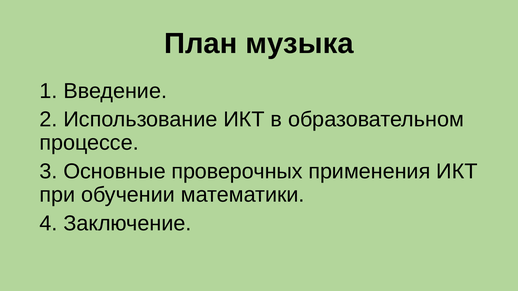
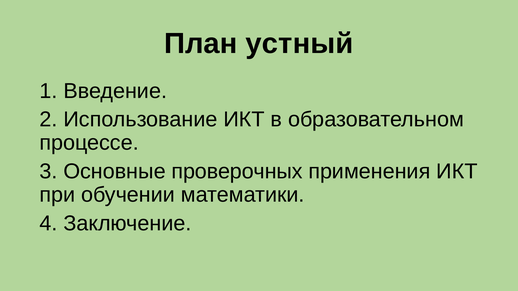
музыка: музыка -> устный (299, 43)
